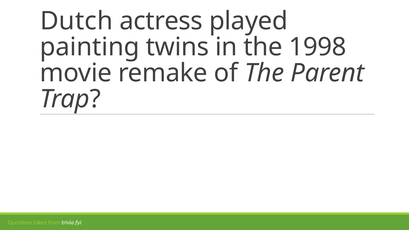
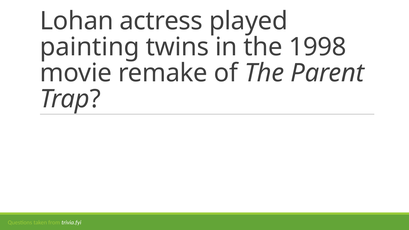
Dutch: Dutch -> Lohan (77, 21)
